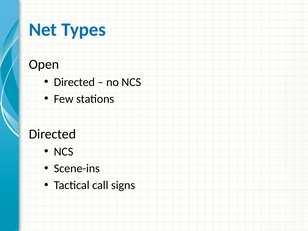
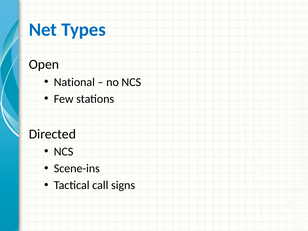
Directed: Directed -> National (74, 82)
